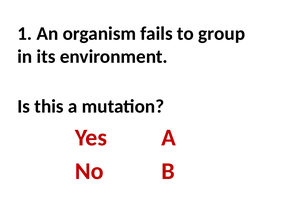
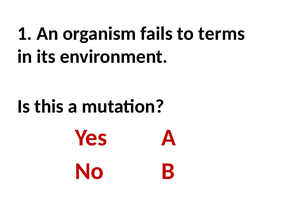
group: group -> terms (222, 33)
